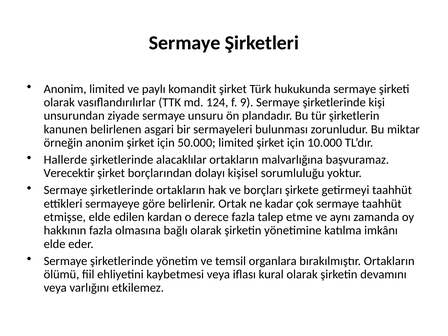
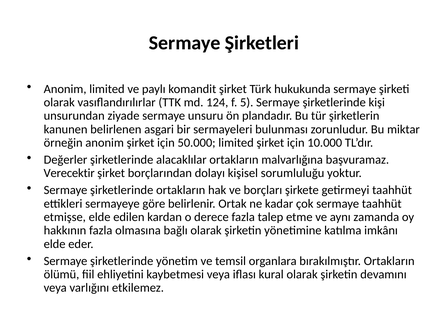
9: 9 -> 5 (247, 102)
Hallerde: Hallerde -> Değerler (65, 160)
